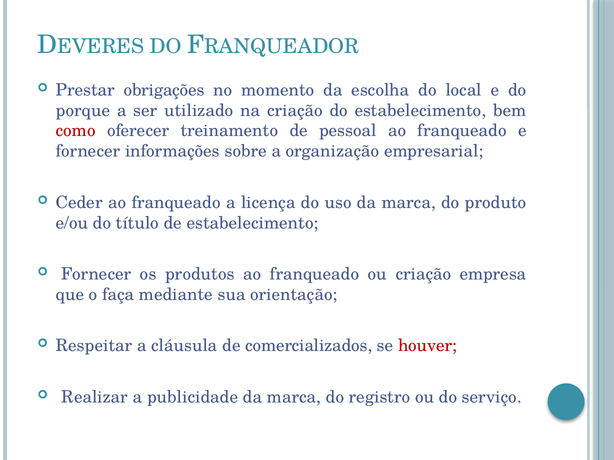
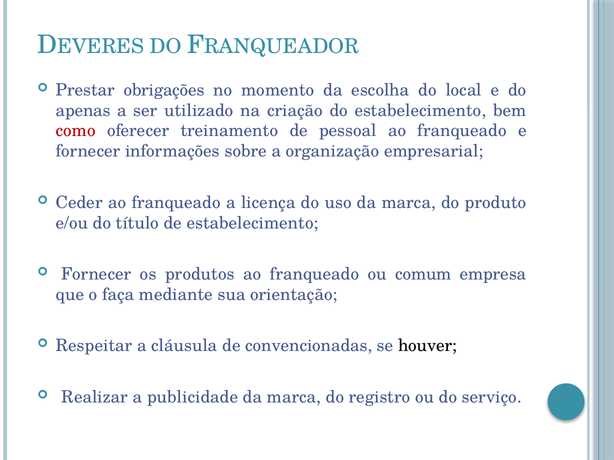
porque: porque -> apenas (83, 110)
ou criação: criação -> comum (423, 274)
comercializados: comercializados -> convencionadas (309, 346)
houver colour: red -> black (428, 346)
